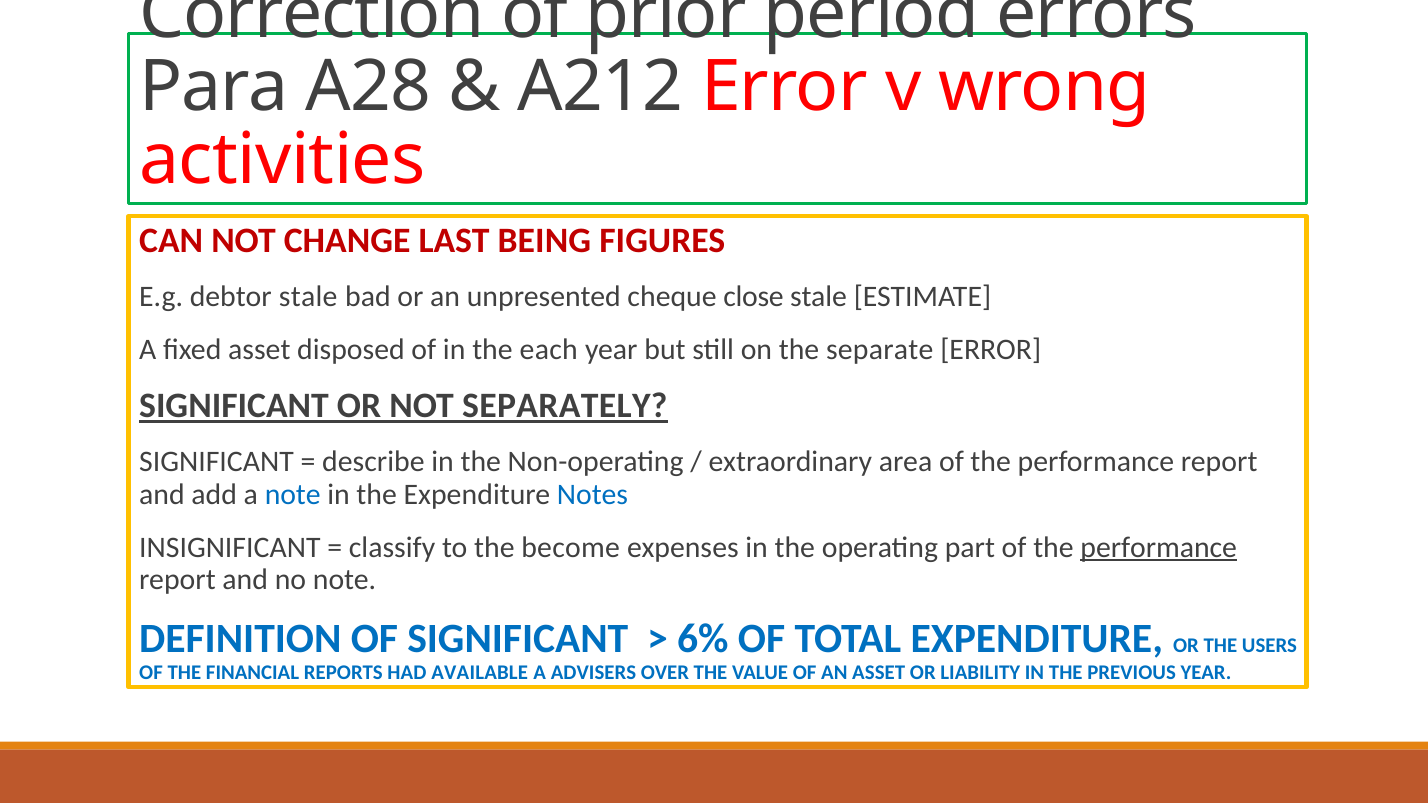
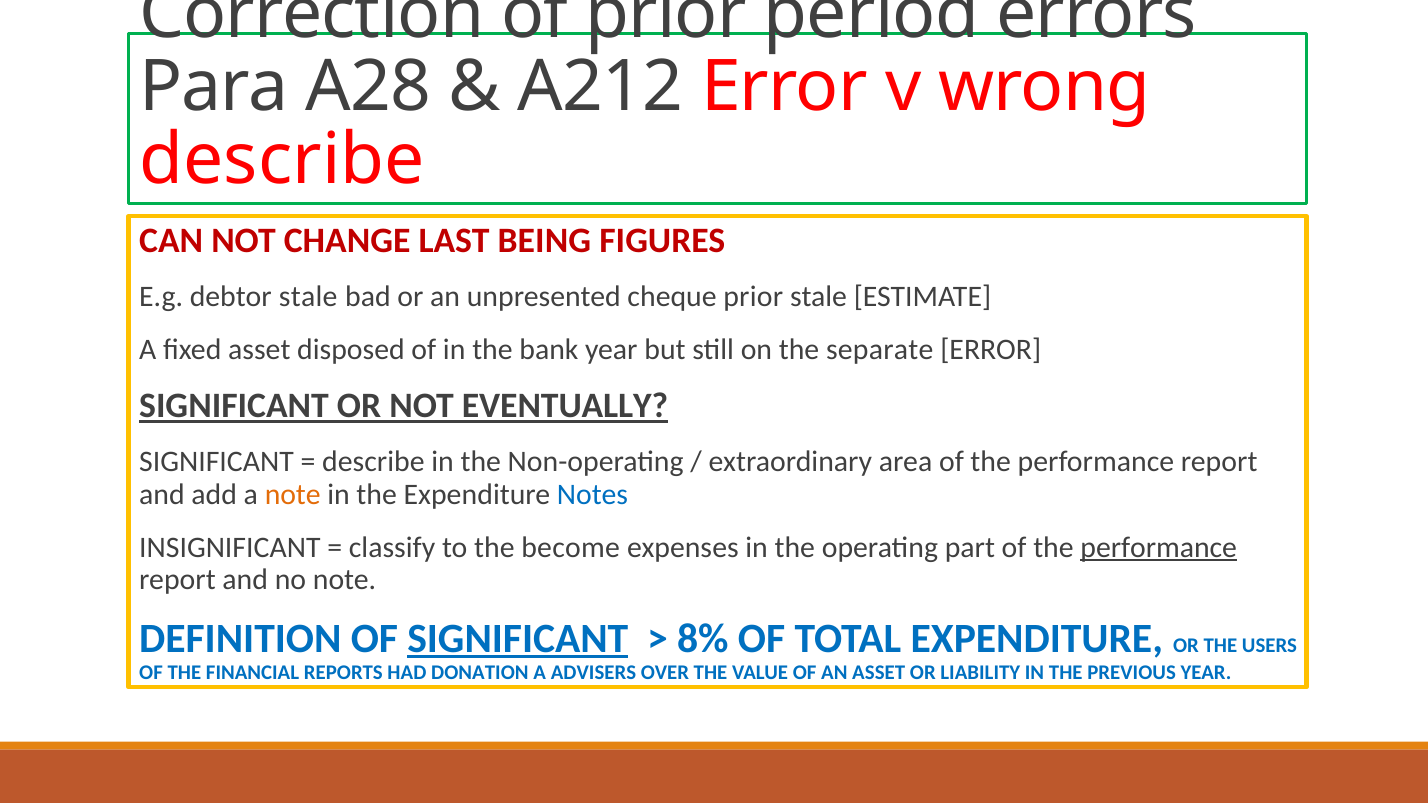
activities: activities -> describe (282, 160)
cheque close: close -> prior (753, 297)
each: each -> bank (549, 350)
SEPARATELY: SEPARATELY -> EVENTUALLY (565, 406)
note colour: blue -> orange (293, 494)
SIGNIFICANT underline: none -> present (518, 639)
6%: 6% -> 8% (703, 639)
AVAILABLE: AVAILABLE -> DONATION (480, 673)
